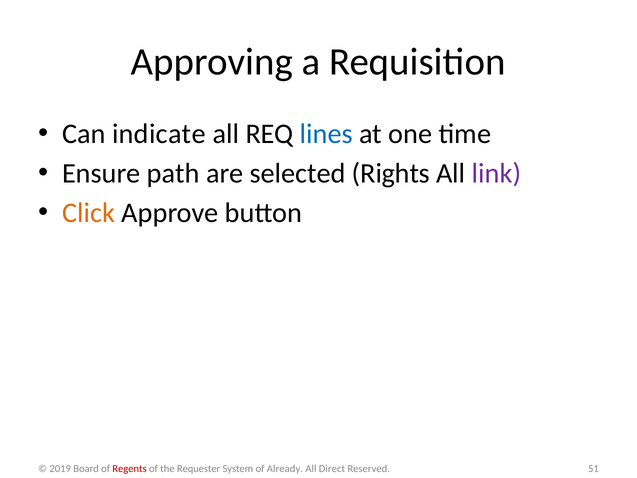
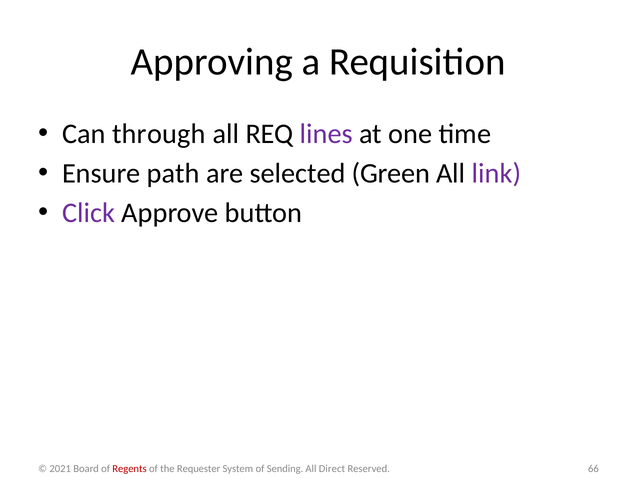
indicate: indicate -> through (159, 134)
lines colour: blue -> purple (326, 134)
Rights: Rights -> Green (391, 173)
Click colour: orange -> purple (89, 213)
2019: 2019 -> 2021 (60, 469)
Already: Already -> Sending (285, 469)
51: 51 -> 66 (593, 469)
